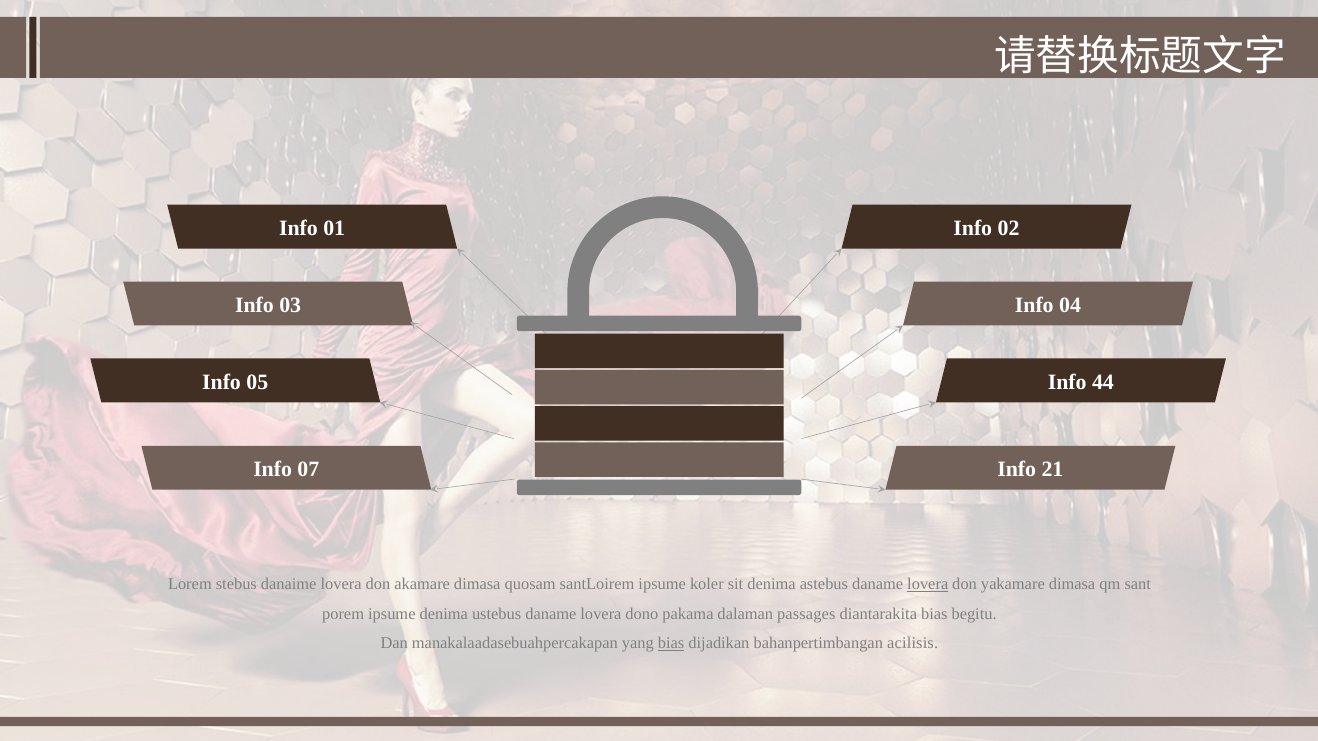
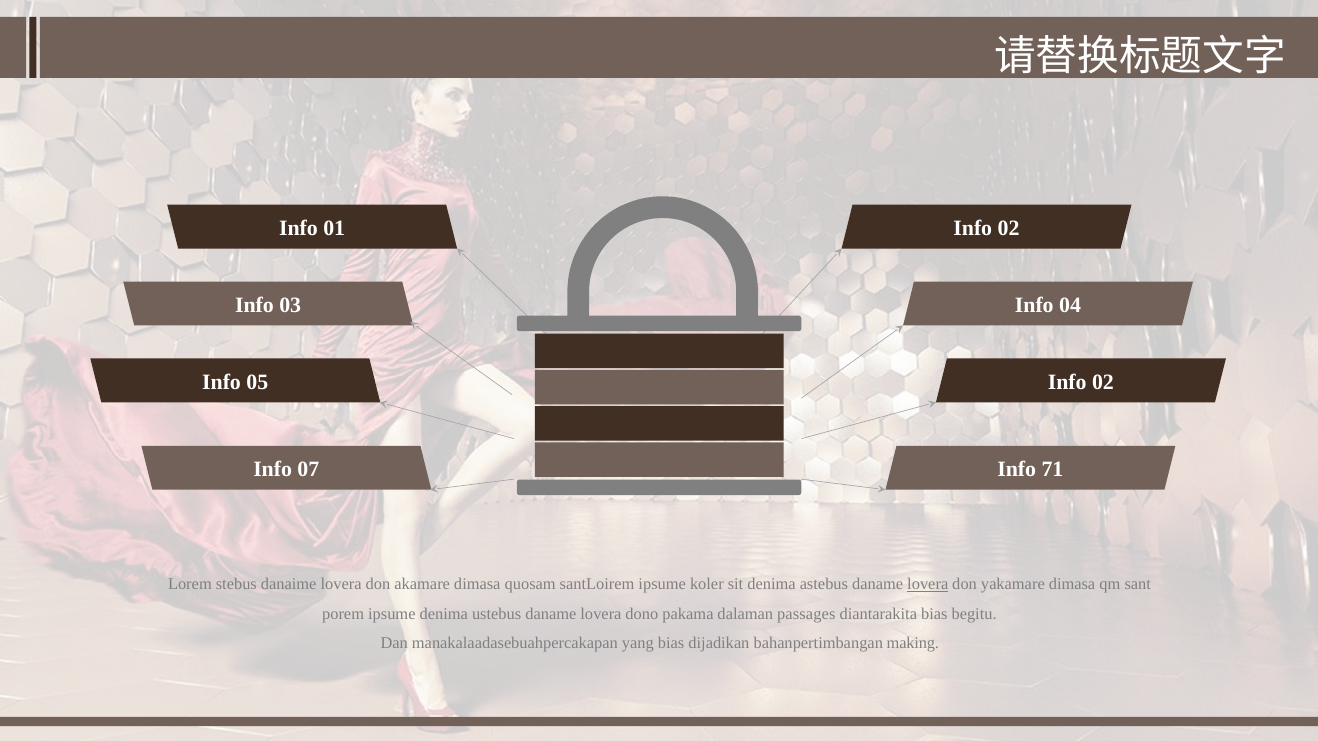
44: 44 -> 02 (1103, 382)
21: 21 -> 71 (1052, 469)
bias underline: present -> none (671, 643)
acilisis: acilisis -> making (913, 643)
